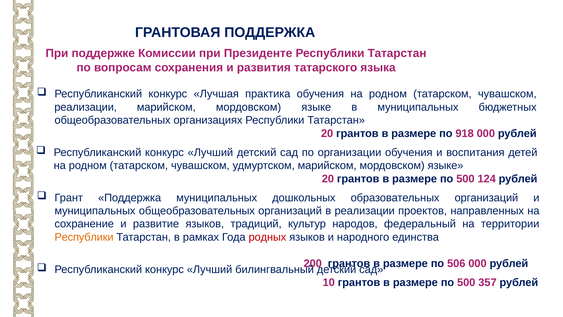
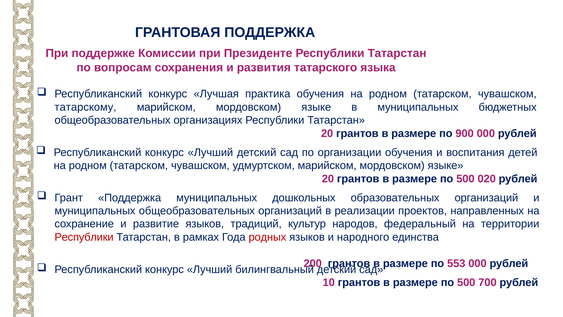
реализации: реализации -> татарскому (86, 107)
918: 918 -> 900 (465, 133)
124: 124 -> 020 (487, 179)
Республики colour: orange -> red (84, 237)
506: 506 -> 553 (456, 263)
357: 357 -> 700 (487, 282)
